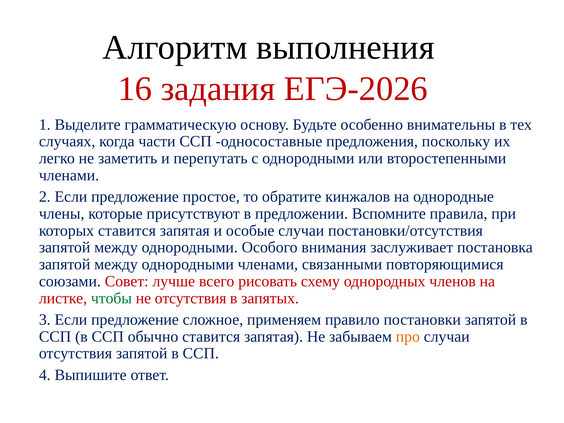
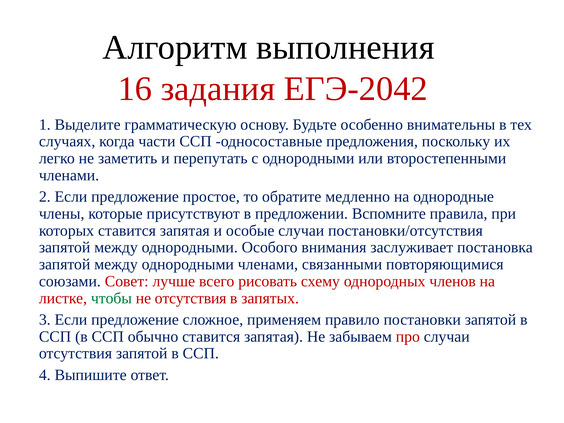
ЕГЭ-2026: ЕГЭ-2026 -> ЕГЭ-2042 (356, 89)
кинжалов: кинжалов -> медленно (358, 197)
про colour: orange -> red (408, 337)
